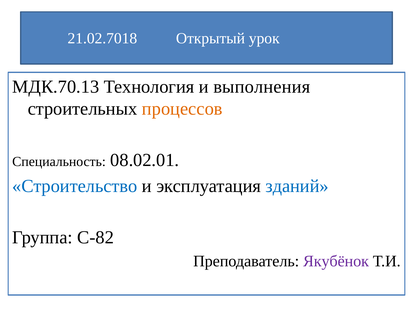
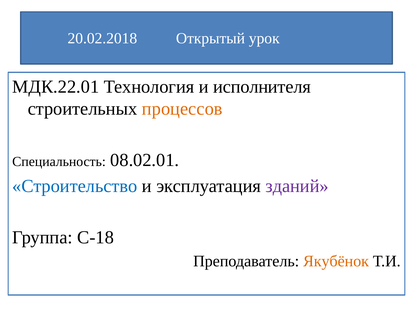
21.02.7018: 21.02.7018 -> 20.02.2018 (102, 38)
МДК.70.13: МДК.70.13 -> МДК.22.01 (56, 87)
выполнения: выполнения -> исполнителя (262, 87)
зданий colour: blue -> purple (297, 186)
С-82: С-82 -> С-18 (96, 237)
Якубёнок colour: purple -> orange (336, 261)
